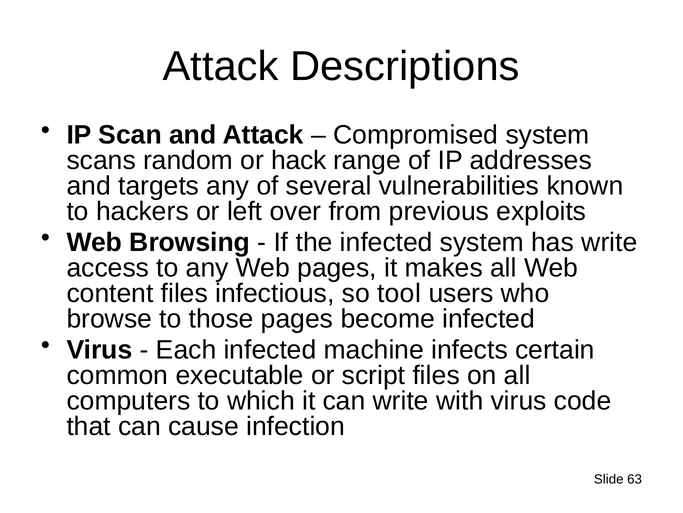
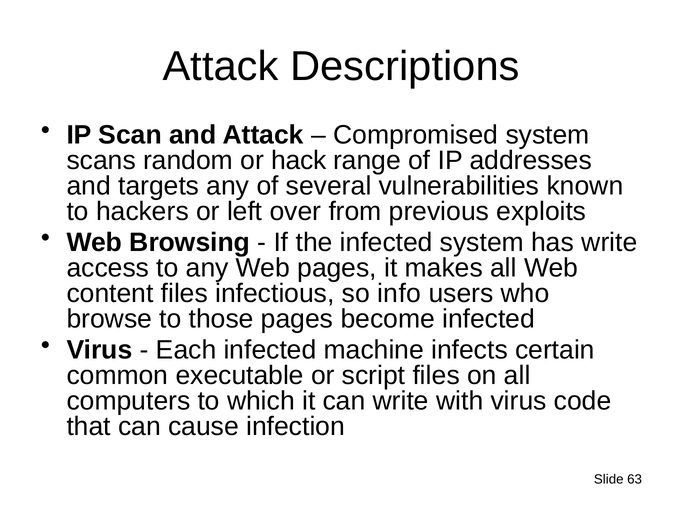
tool: tool -> info (399, 293)
